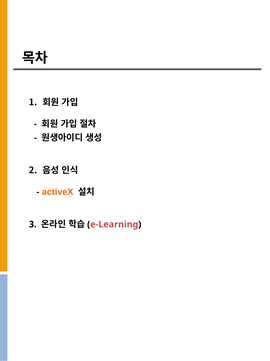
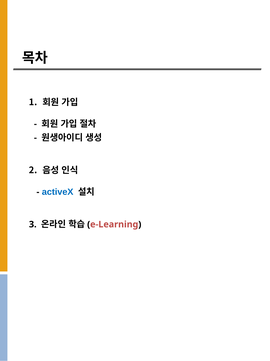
activeX colour: orange -> blue (58, 191)
